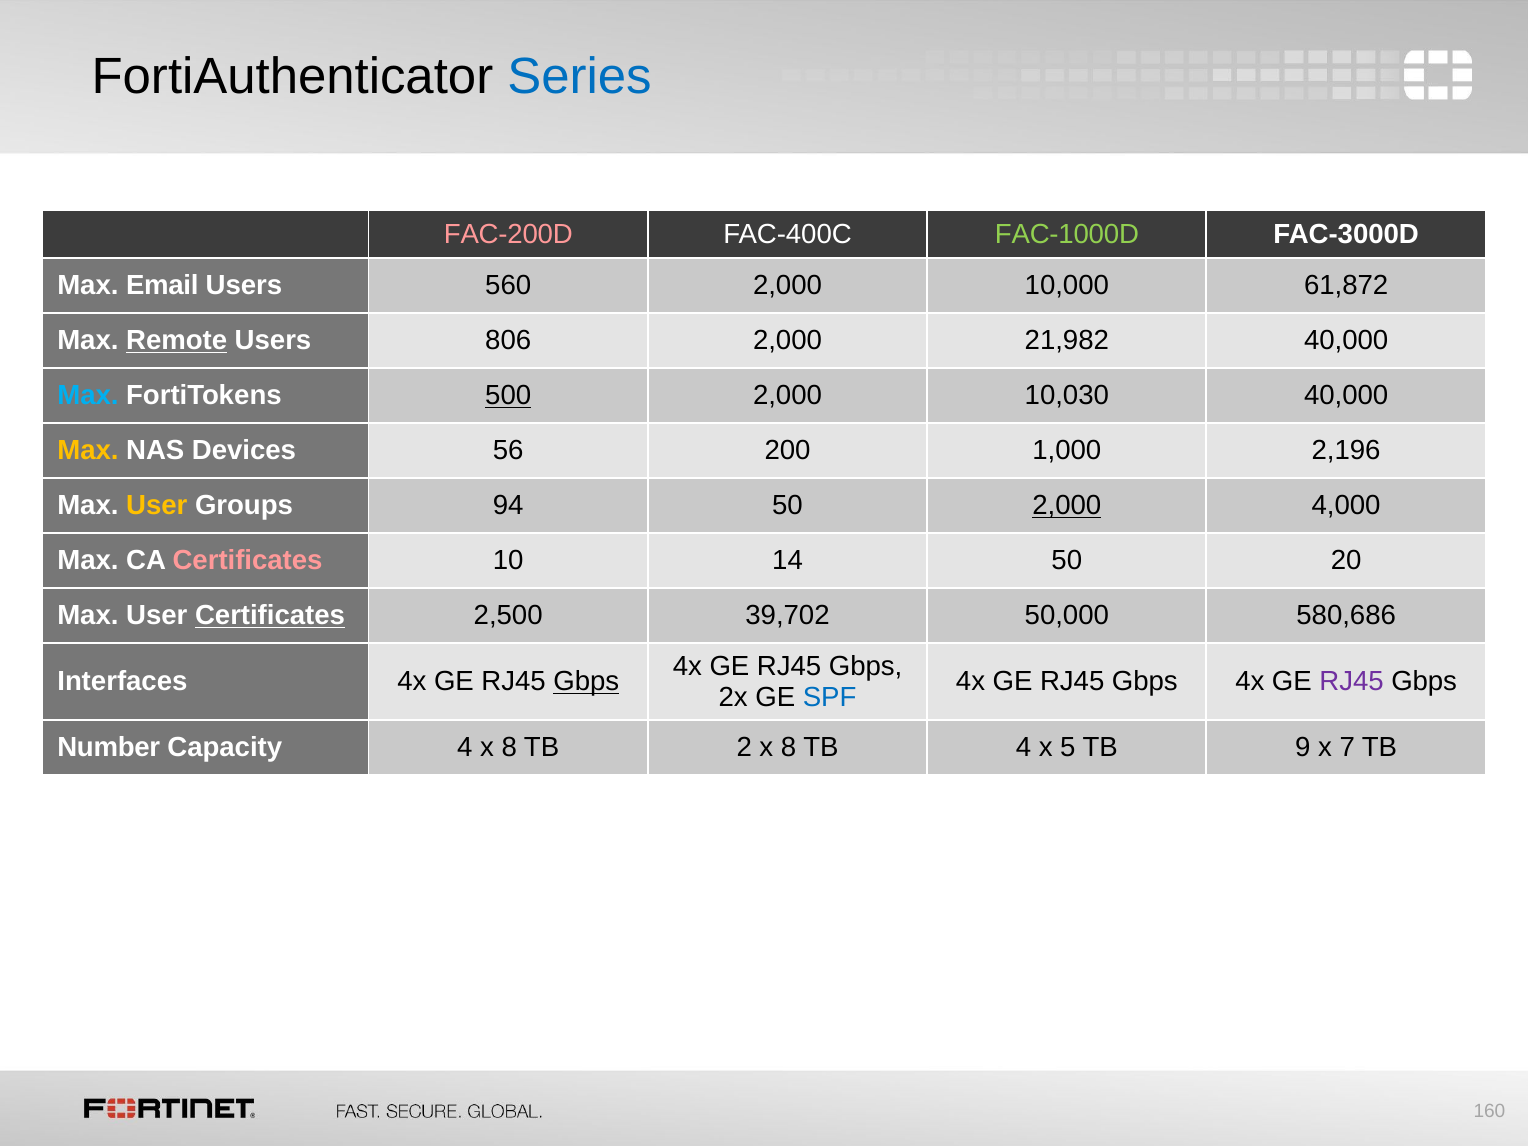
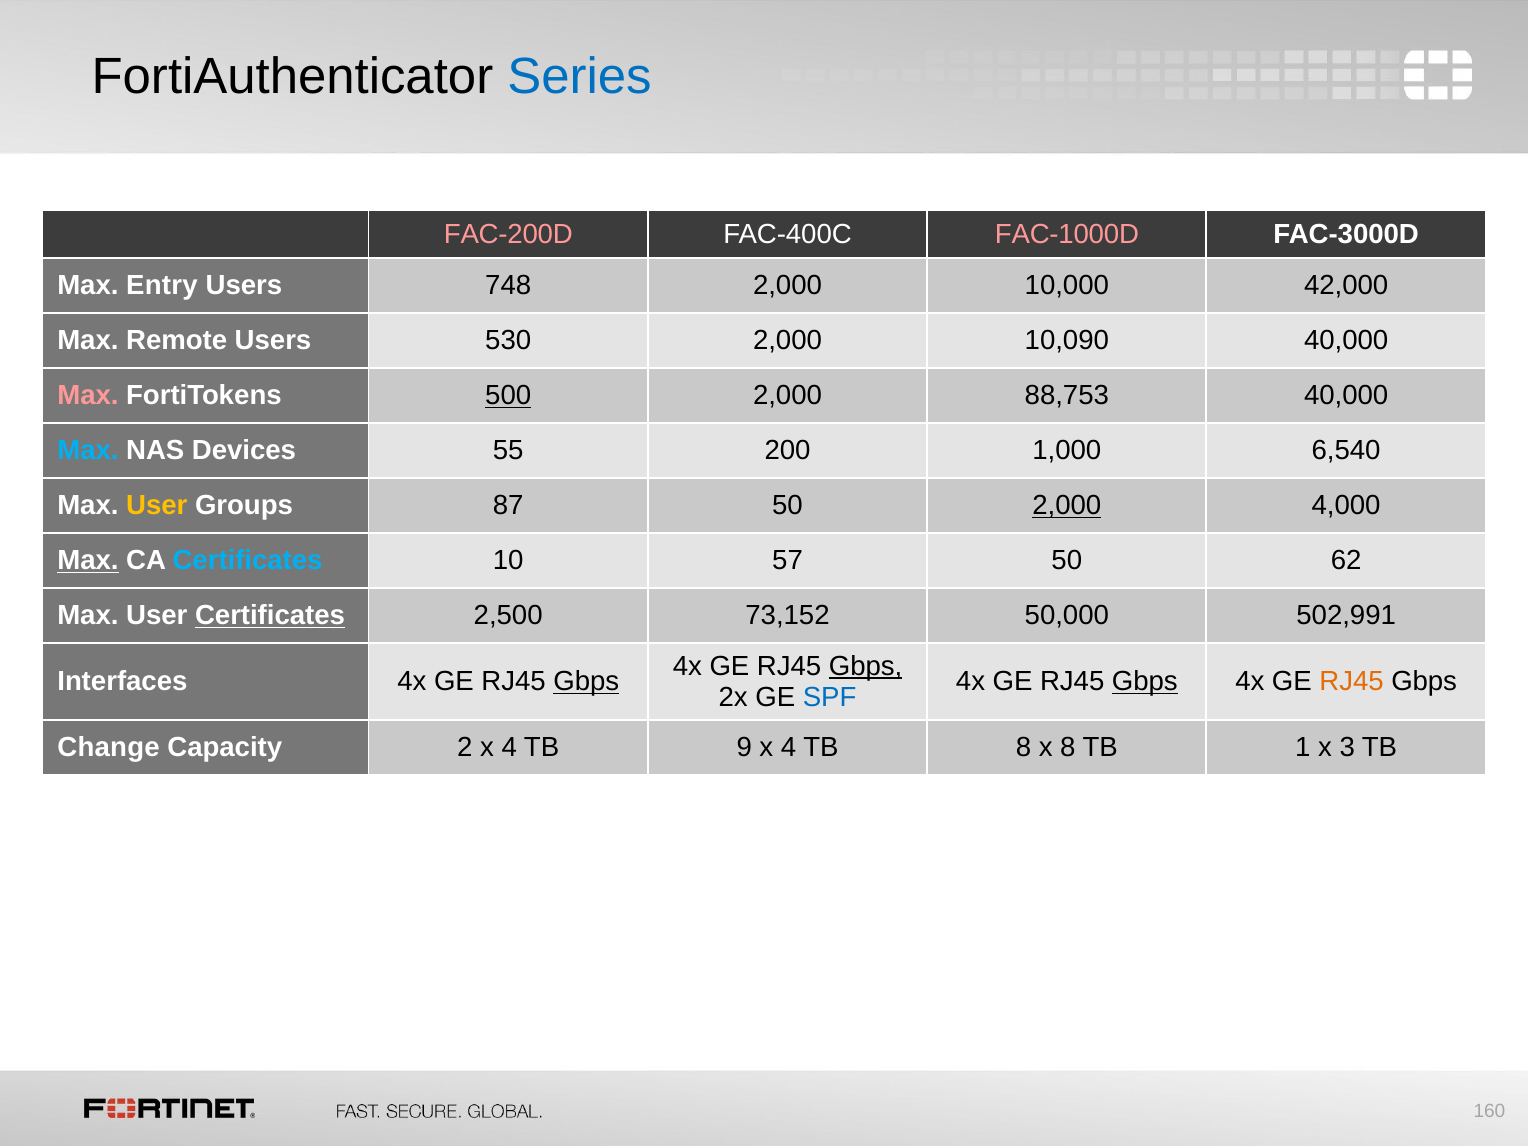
FAC-1000D colour: light green -> pink (1067, 235)
Email: Email -> Entry (162, 286)
560: 560 -> 748 (508, 286)
61,872: 61,872 -> 42,000 (1346, 286)
Remote underline: present -> none (177, 341)
806: 806 -> 530 (508, 341)
21,982: 21,982 -> 10,090 (1067, 341)
Max colour: light blue -> pink (88, 396)
10,030: 10,030 -> 88,753 (1067, 396)
Max colour: yellow -> light blue (88, 451)
56: 56 -> 55 (508, 451)
2,196: 2,196 -> 6,540 (1346, 451)
94: 94 -> 87 (508, 506)
Max underline: none -> present (88, 561)
Certificates colour: pink -> light blue (248, 561)
14: 14 -> 57 (788, 561)
20: 20 -> 62 (1346, 561)
39,702: 39,702 -> 73,152 (788, 616)
580,686: 580,686 -> 502,991 (1346, 616)
Gbps underline: none -> present (866, 666)
Gbps underline: none -> present (1145, 682)
RJ45 colour: purple -> orange (1352, 682)
Number: Number -> Change (109, 748)
Capacity 4: 4 -> 2 (465, 748)
8: 8 -> 4 (509, 748)
2: 2 -> 9 (744, 748)
8: 8 -> 4 (789, 748)
TB 4: 4 -> 8 (1023, 748)
x 5: 5 -> 8 (1068, 748)
9: 9 -> 1 (1303, 748)
7: 7 -> 3 (1347, 748)
